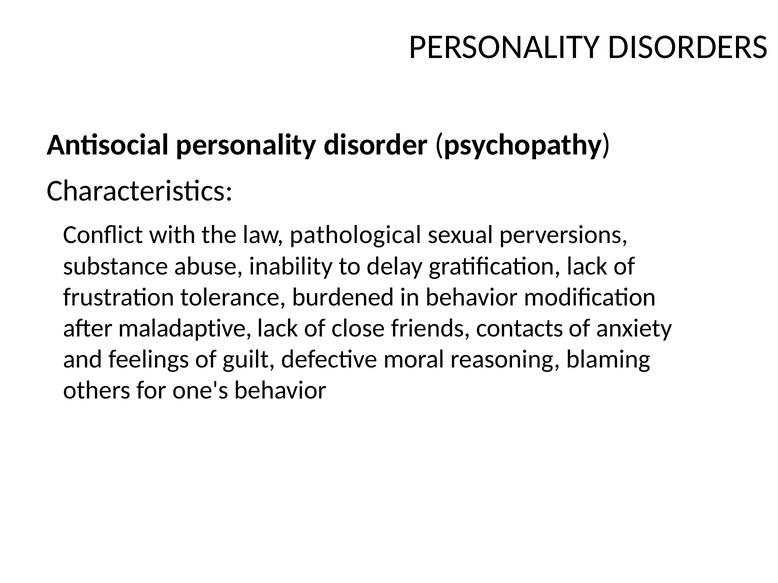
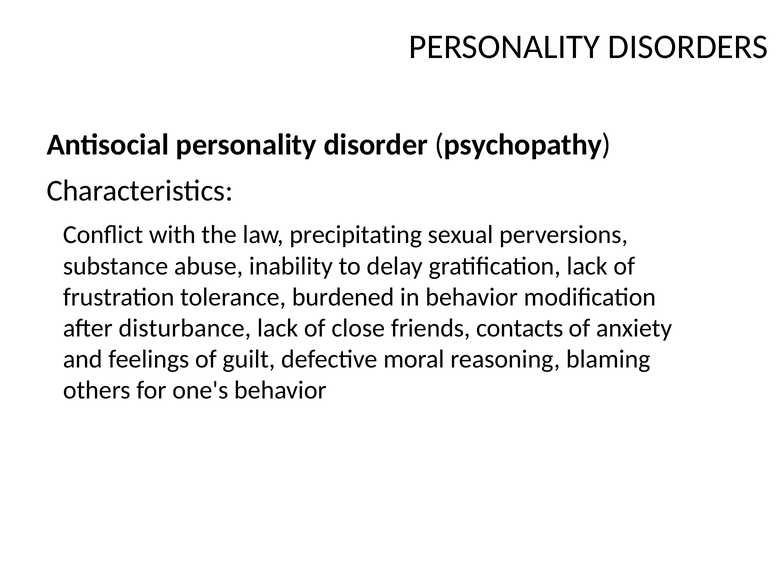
pathological: pathological -> precipitating (356, 235)
maladaptive: maladaptive -> disturbance (185, 328)
